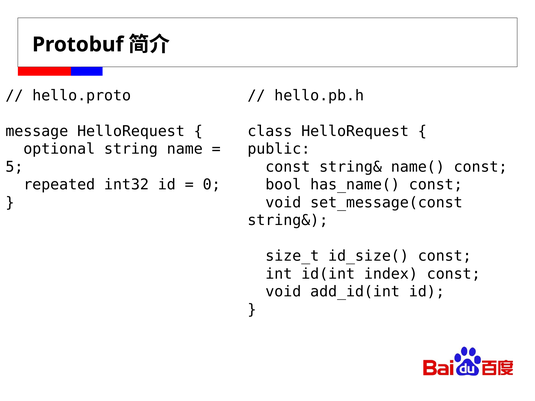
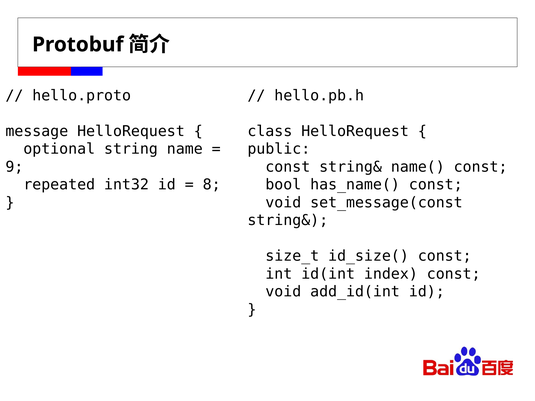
5: 5 -> 9 (14, 167)
0: 0 -> 8 (212, 185)
